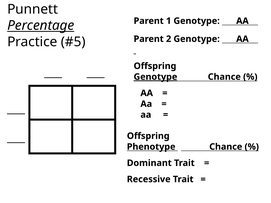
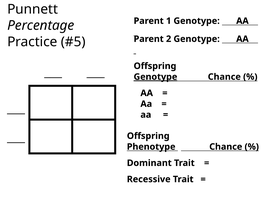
Percentage underline: present -> none (41, 26)
